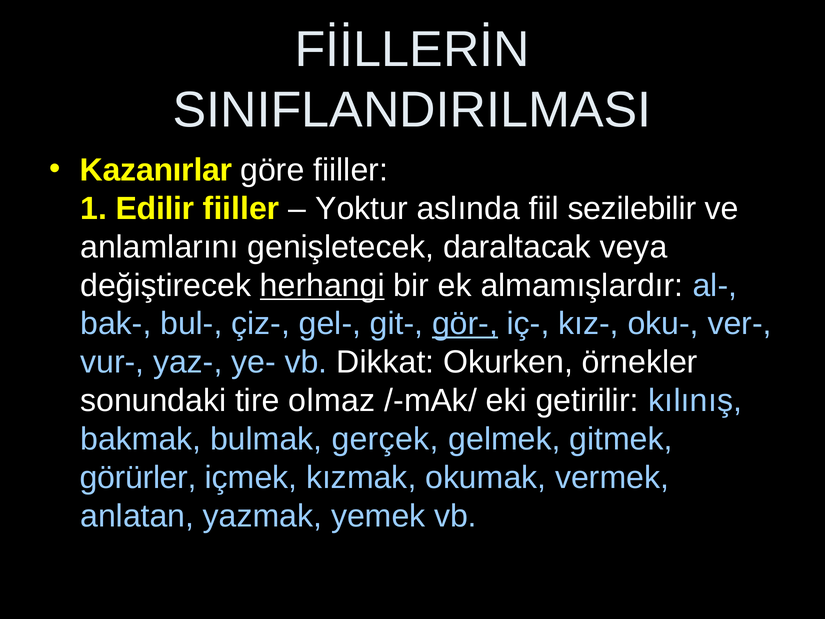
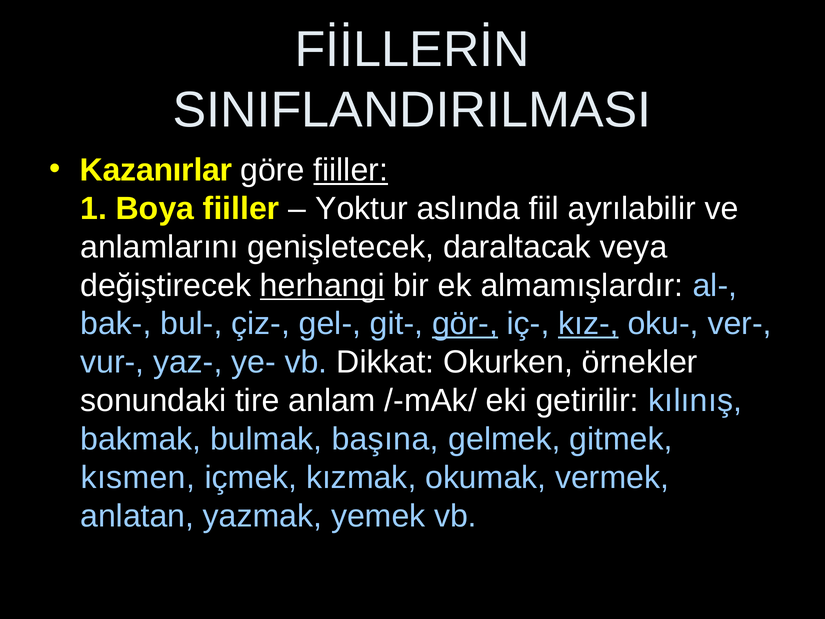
fiiller underline: none -> present (351, 170)
Edilir: Edilir -> Boya (155, 208)
sezilebilir: sezilebilir -> ayrılabilir (632, 208)
kız- underline: none -> present (588, 324)
olmaz: olmaz -> anlam (332, 401)
gerçek: gerçek -> başına (385, 439)
görürler: görürler -> kısmen (138, 477)
